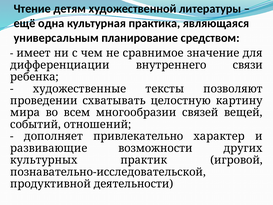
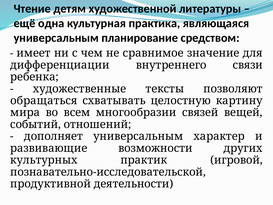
проведении: проведении -> обращаться (44, 101)
дополняет привлекательно: привлекательно -> универсальным (138, 136)
